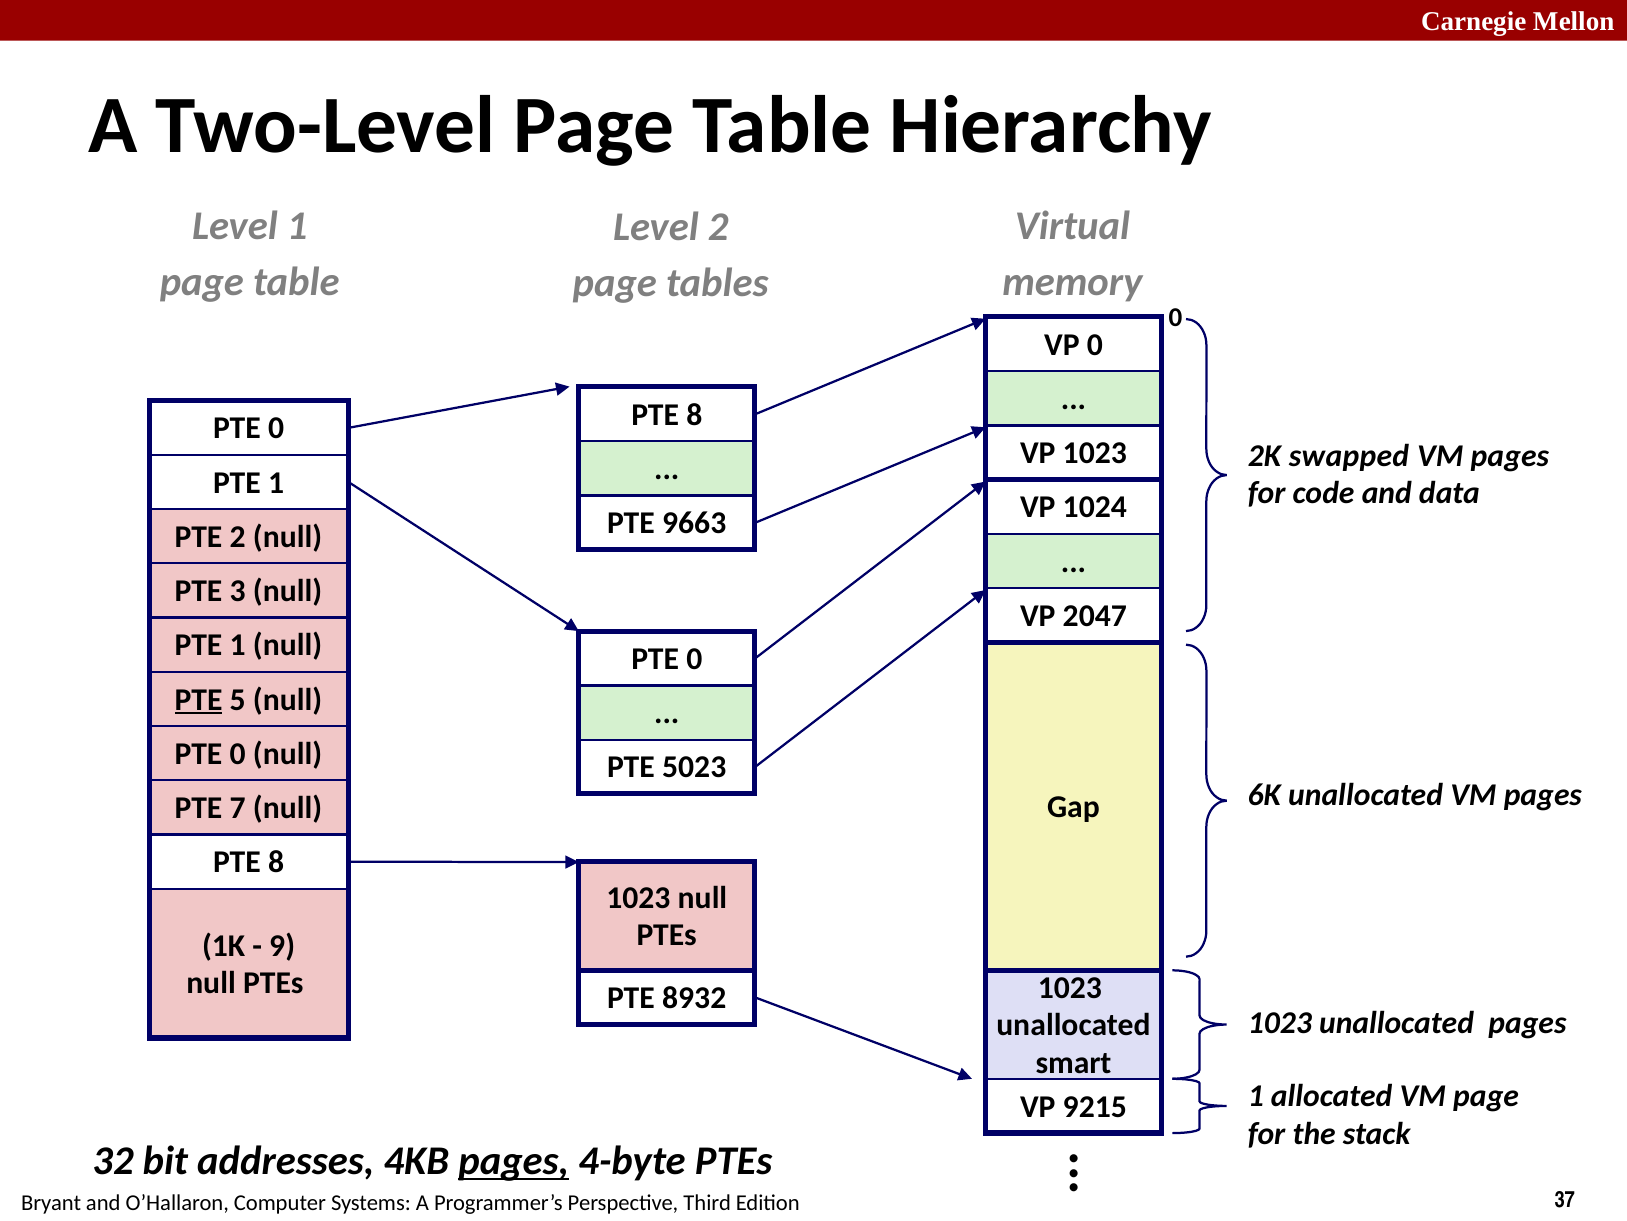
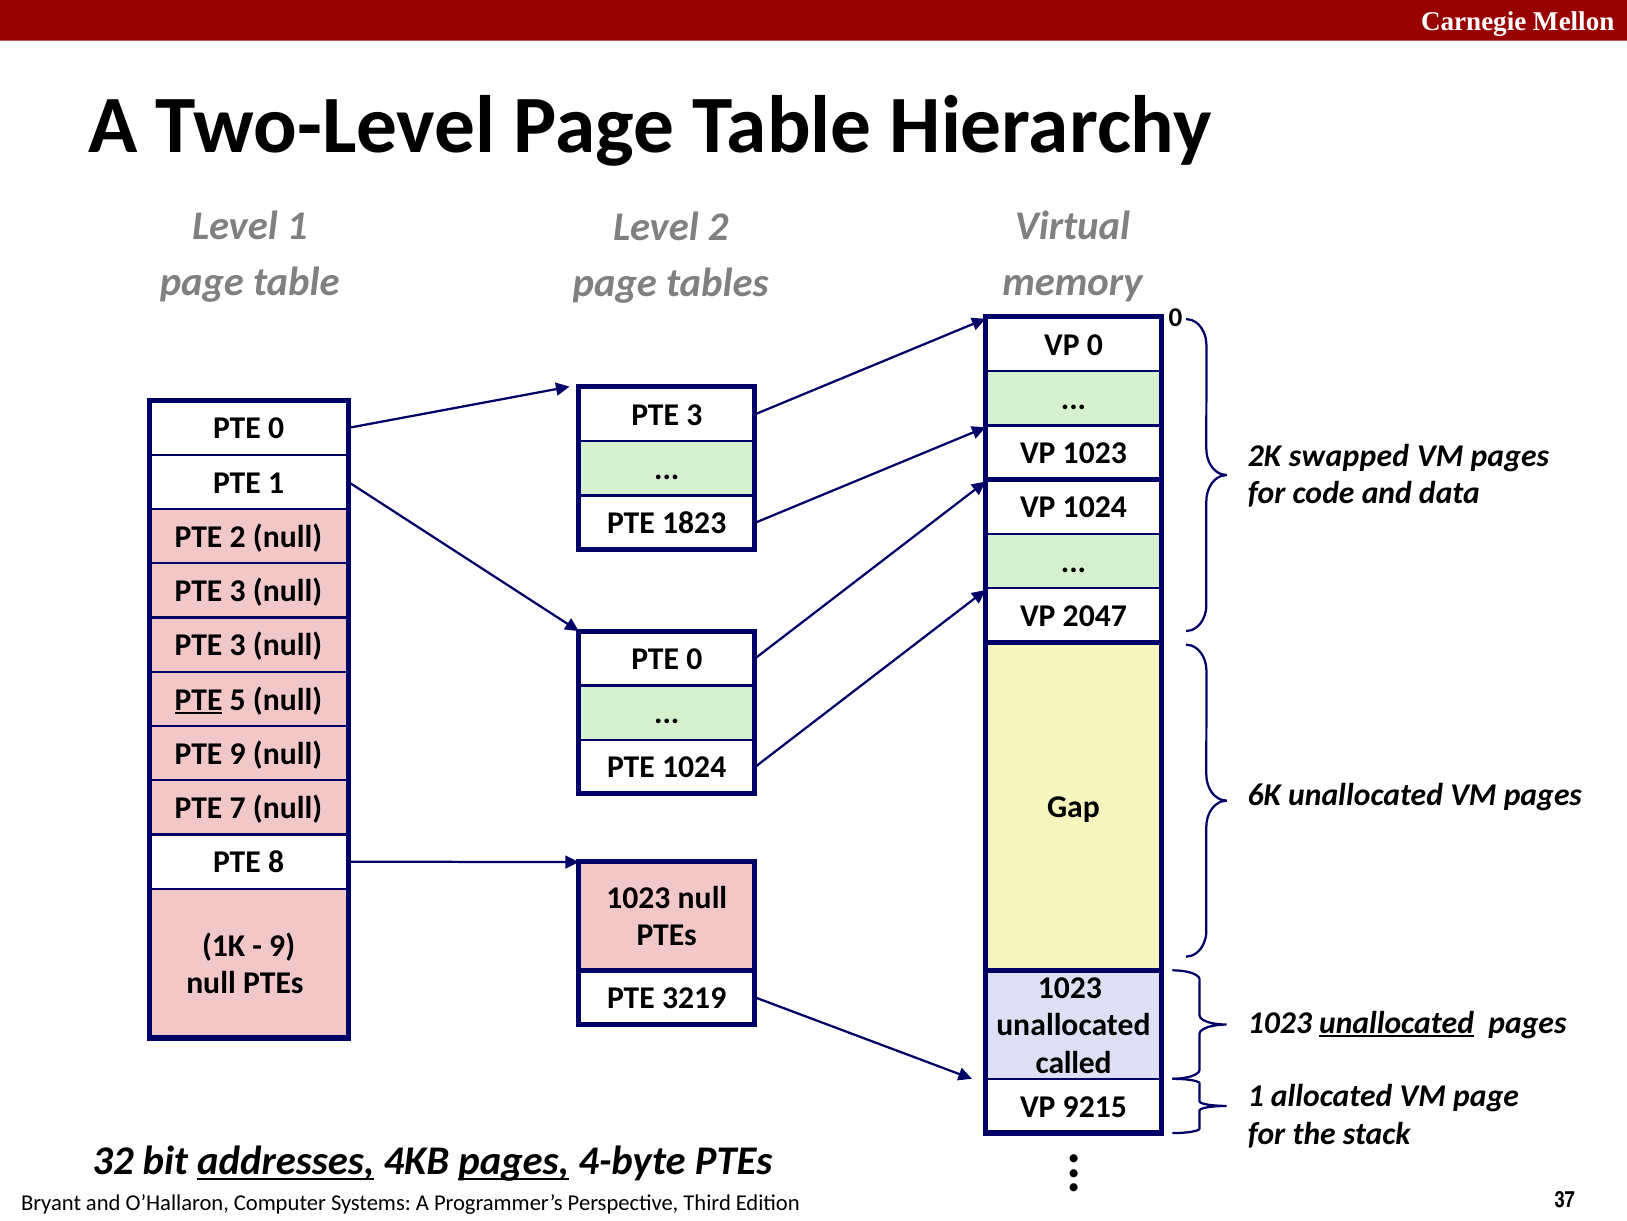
8: 8 -> 3 (694, 415)
9663: 9663 -> 1823 (694, 523)
1: 1 -> 3 (238, 645)
0: 0 -> 9 (238, 754)
PTE 5023: 5023 -> 1024 (694, 767)
8932: 8932 -> 3219 (694, 998)
unallocated underline: none -> present (1397, 1022)
smart: smart -> called (1074, 1062)
addresses underline: none -> present (286, 1161)
